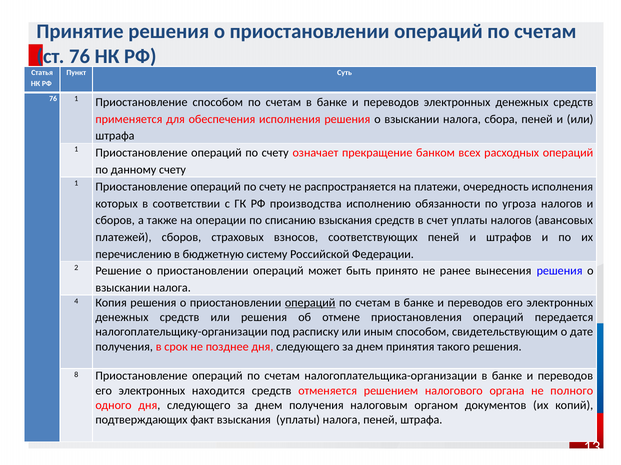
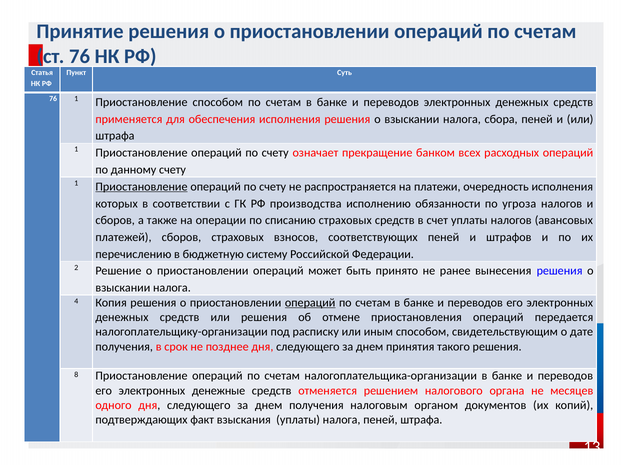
Приостановление underline: none -> present (141, 187)
списанию взыскания: взыскания -> страховых (345, 221)
находится: находится -> денежные (219, 391)
полного: полного -> месяцев (572, 391)
